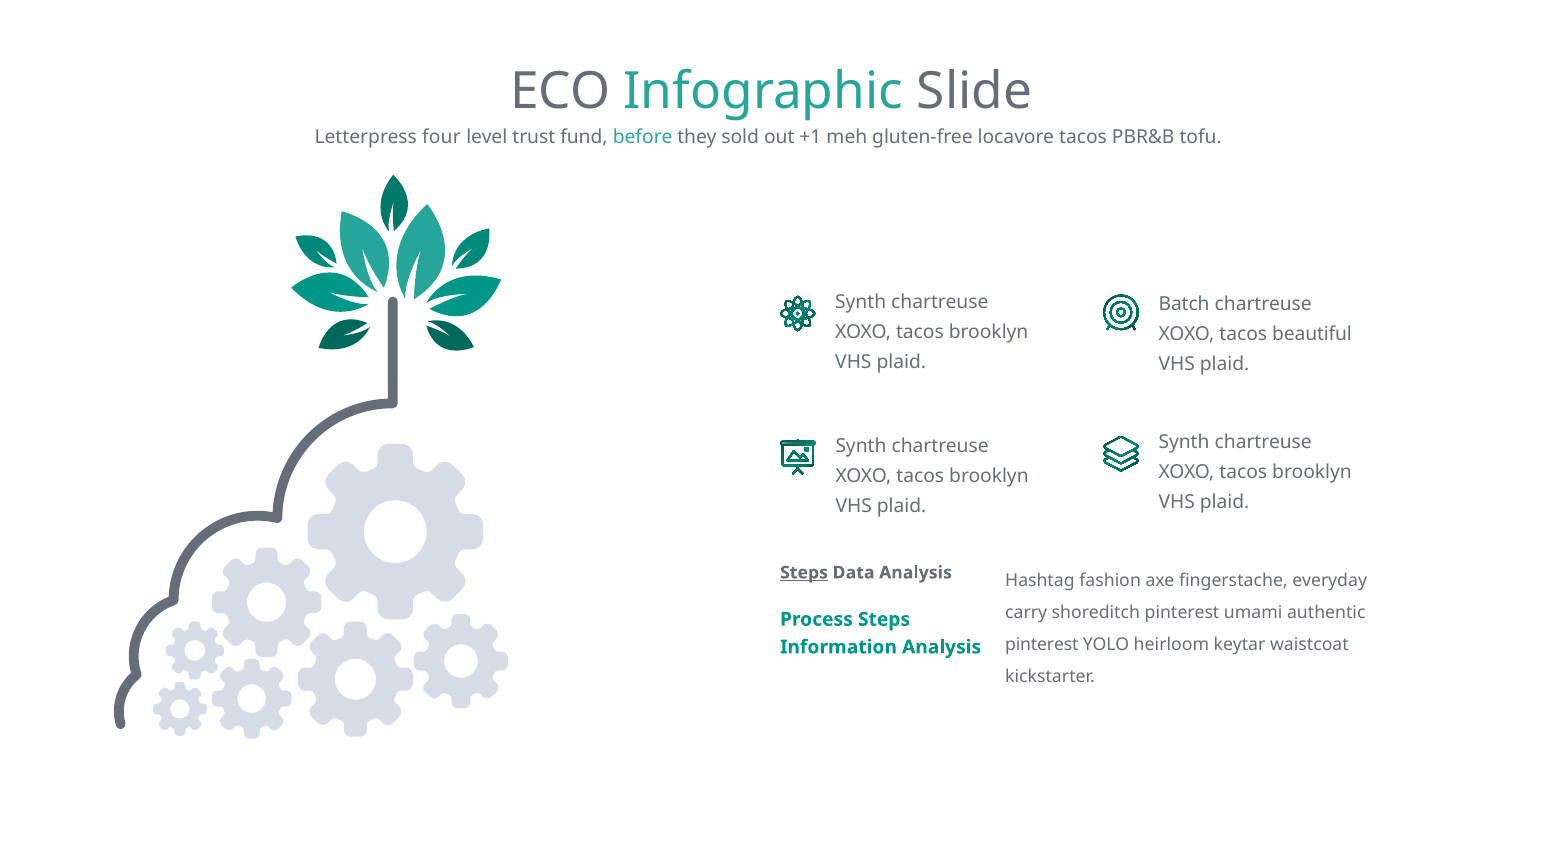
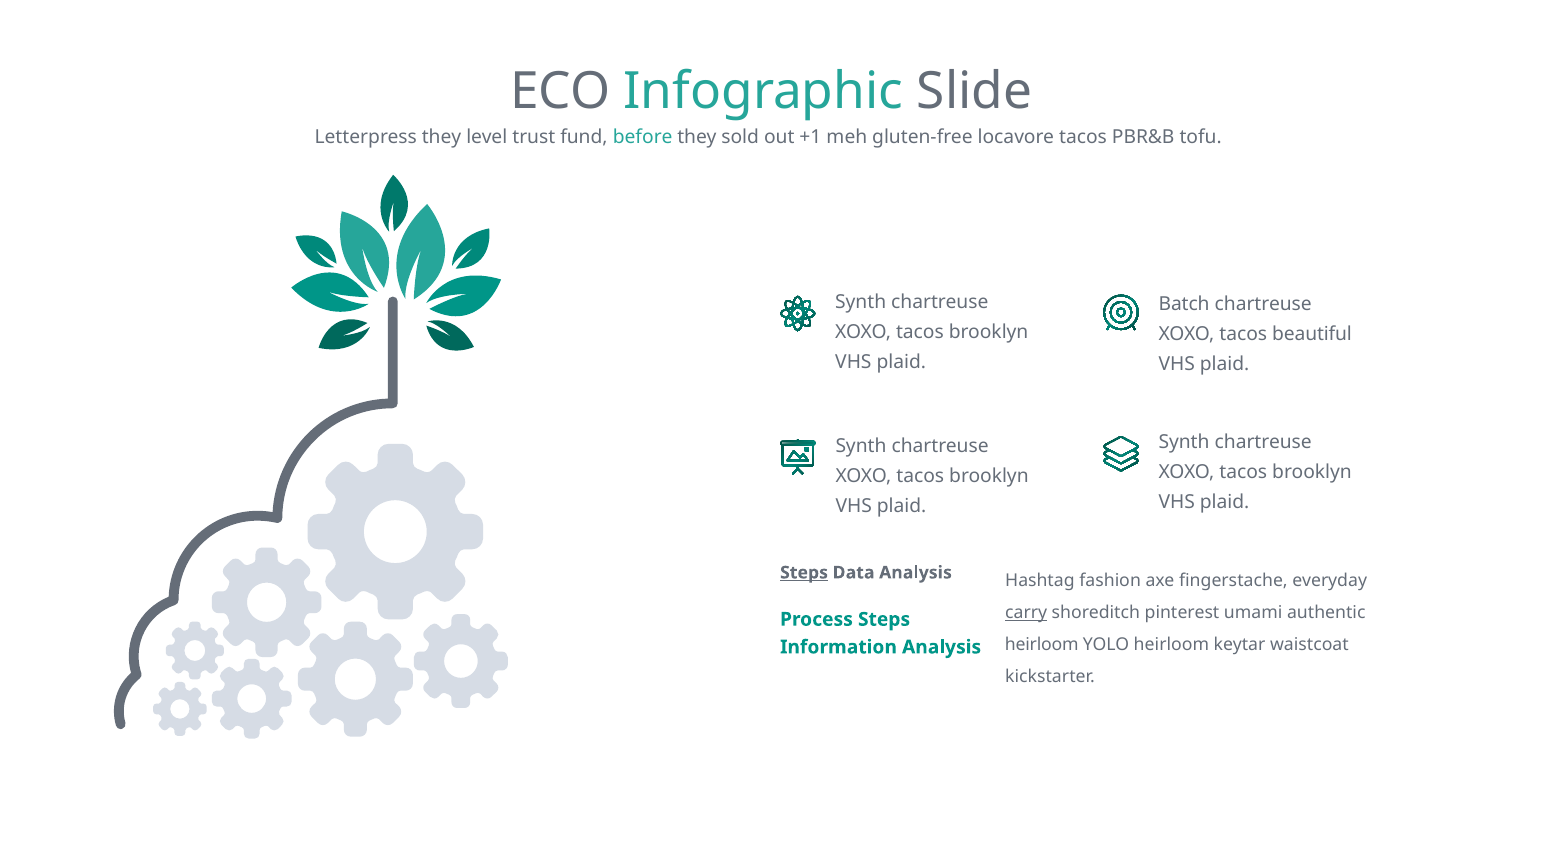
Letterpress four: four -> they (442, 137)
carry underline: none -> present (1026, 613)
pinterest: pinterest -> heirloom (1042, 645)
